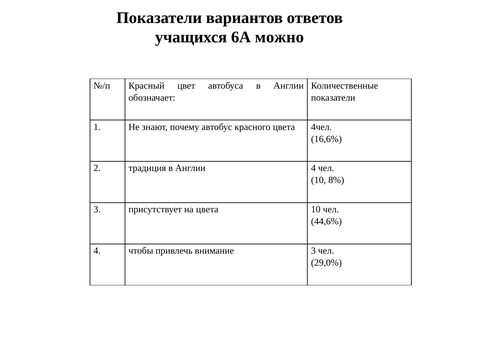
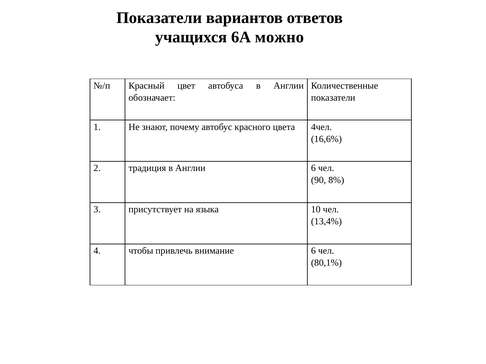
Англии 4: 4 -> 6 (313, 168)
10: 10 -> 90 (319, 180)
на цвета: цвета -> языка (207, 210)
44,6%: 44,6% -> 13,4% (326, 222)
внимание 3: 3 -> 6 (313, 251)
29,0%: 29,0% -> 80,1% (326, 263)
